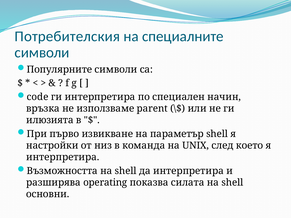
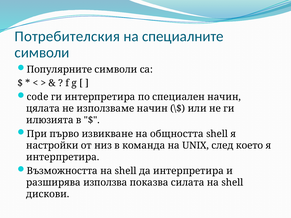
връзка: връзка -> цялата (43, 109)
използваме parent: parent -> начин (152, 109)
параметър: параметър -> общността (177, 134)
operating: operating -> използва (105, 183)
основни: основни -> дискови (48, 194)
